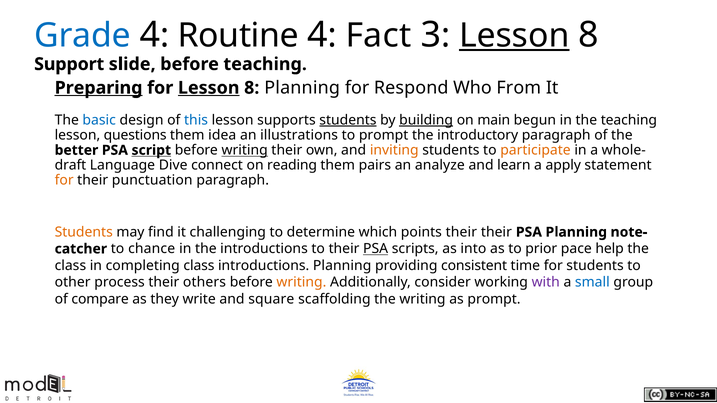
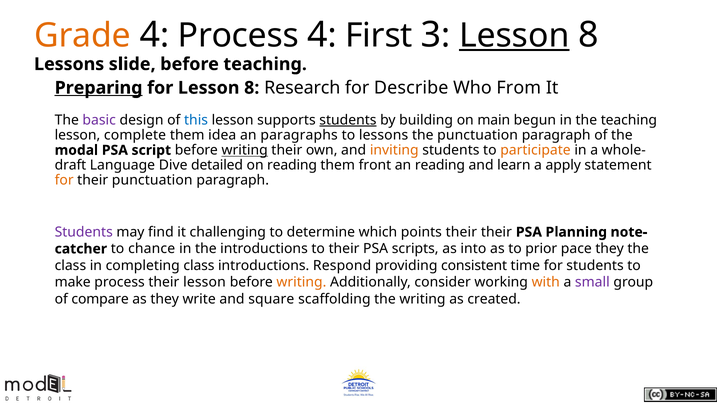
Grade colour: blue -> orange (83, 36)
4 Routine: Routine -> Process (238, 36)
Fact: Fact -> First (379, 36)
Support: Support -> Lessons (69, 64)
Lesson underline: present -> none (209, 88)
8 Planning: Planning -> Research (302, 88)
Respond: Respond -> Describe (411, 88)
basic colour: blue -> purple (99, 120)
building underline: present -> none (426, 120)
questions: questions -> complete (135, 135)
illustrations: illustrations -> paragraphs (299, 135)
to prompt: prompt -> lessons (384, 135)
the introductory: introductory -> punctuation (478, 135)
better: better -> modal (76, 150)
script underline: present -> none (151, 150)
connect: connect -> detailed (217, 165)
pairs: pairs -> front (375, 165)
an analyze: analyze -> reading (440, 165)
Students colour: orange -> purple (84, 232)
PSA underline: present -> none (376, 249)
pace help: help -> they (610, 249)
introductions Planning: Planning -> Respond (342, 266)
other: other -> make (73, 283)
their others: others -> lesson (204, 283)
with colour: purple -> orange (546, 283)
small colour: blue -> purple (592, 283)
as prompt: prompt -> created (494, 299)
